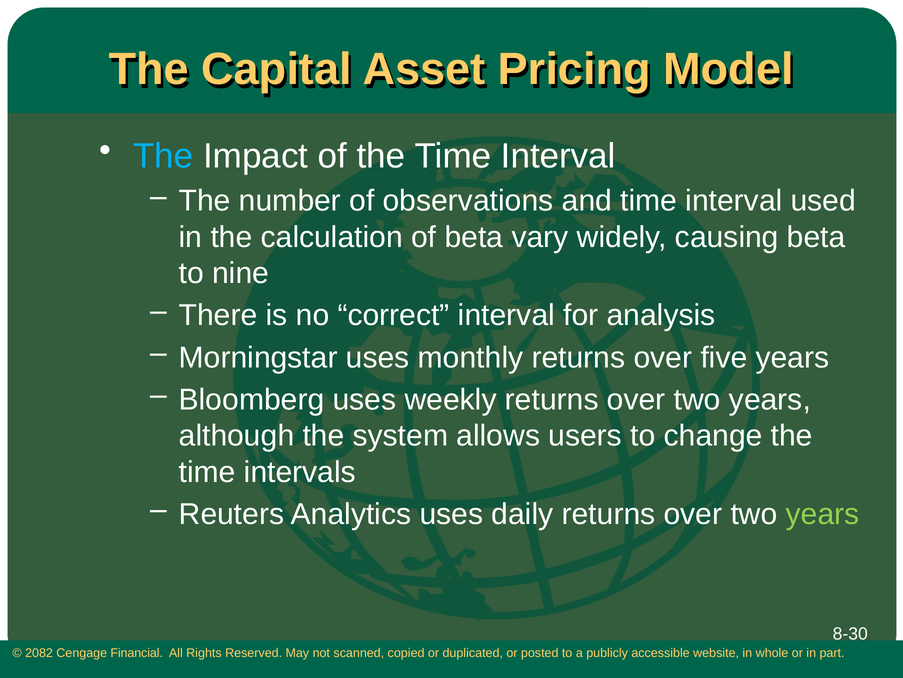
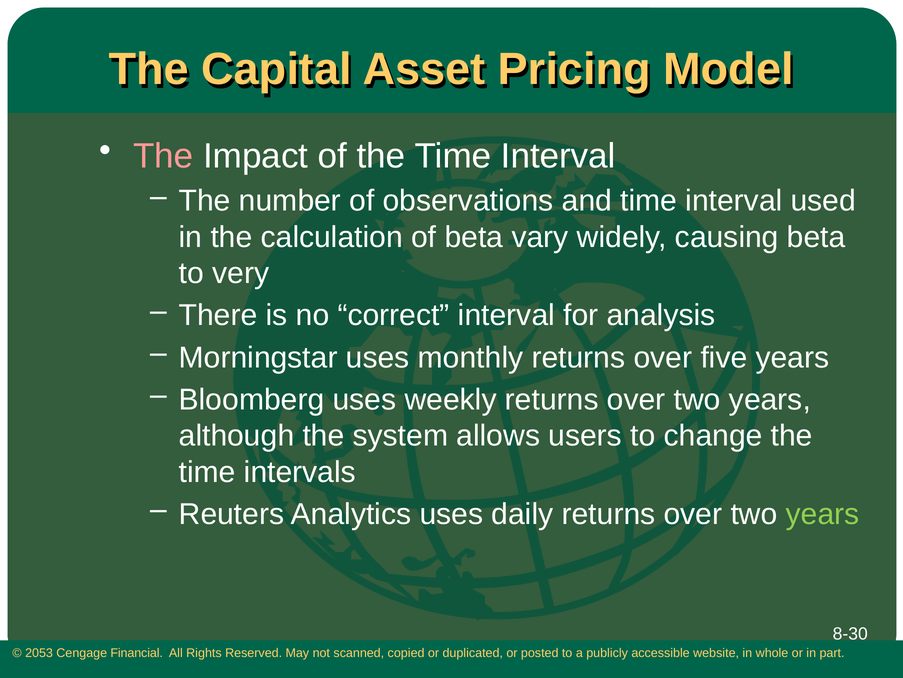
The colour: light blue -> pink (163, 156)
nine: nine -> very (241, 273)
2082: 2082 -> 2053 (39, 653)
